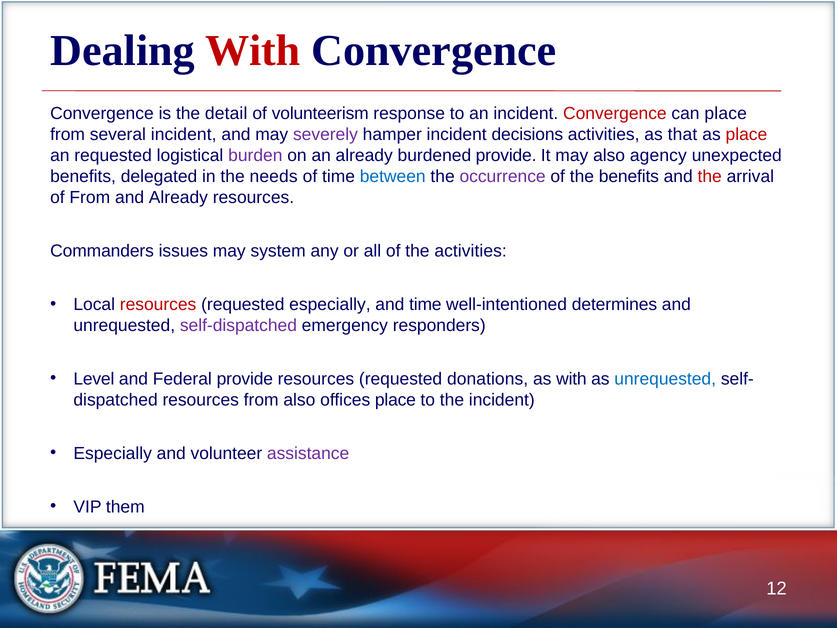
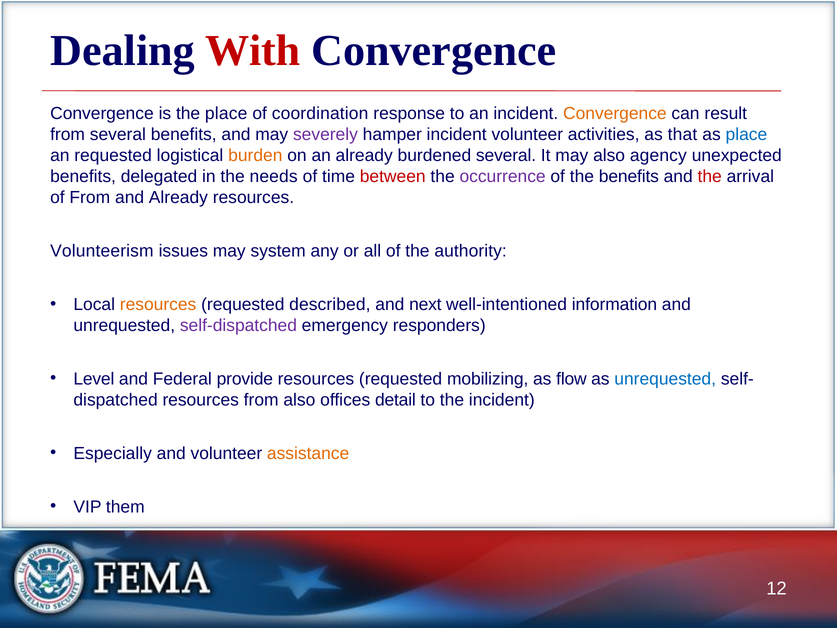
the detail: detail -> place (226, 114)
volunteerism: volunteerism -> coordination (320, 114)
Convergence colour: red -> orange (615, 114)
can place: place -> result (726, 114)
several incident: incident -> benefits (184, 135)
incident decisions: decisions -> volunteer (527, 135)
place colour: red -> blue (746, 135)
burden colour: purple -> orange (255, 156)
burdened provide: provide -> several (506, 156)
between colour: blue -> red (393, 176)
Commanders: Commanders -> Volunteerism (102, 251)
the activities: activities -> authority (471, 251)
resources colour: red -> orange (158, 304)
requested especially: especially -> described (330, 304)
and time: time -> next (425, 304)
determines: determines -> information (614, 304)
donations: donations -> mobilizing (488, 379)
as with: with -> flow (571, 379)
offices place: place -> detail (395, 400)
assistance colour: purple -> orange (308, 453)
